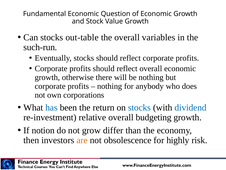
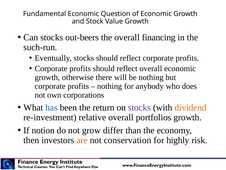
out-table: out-table -> out-beers (82, 37)
variables: variables -> financing (159, 37)
stocks colour: blue -> purple (139, 107)
dividend colour: blue -> orange (191, 107)
budgeting: budgeting -> portfolios (154, 117)
obsolescence: obsolescence -> conservation (128, 140)
